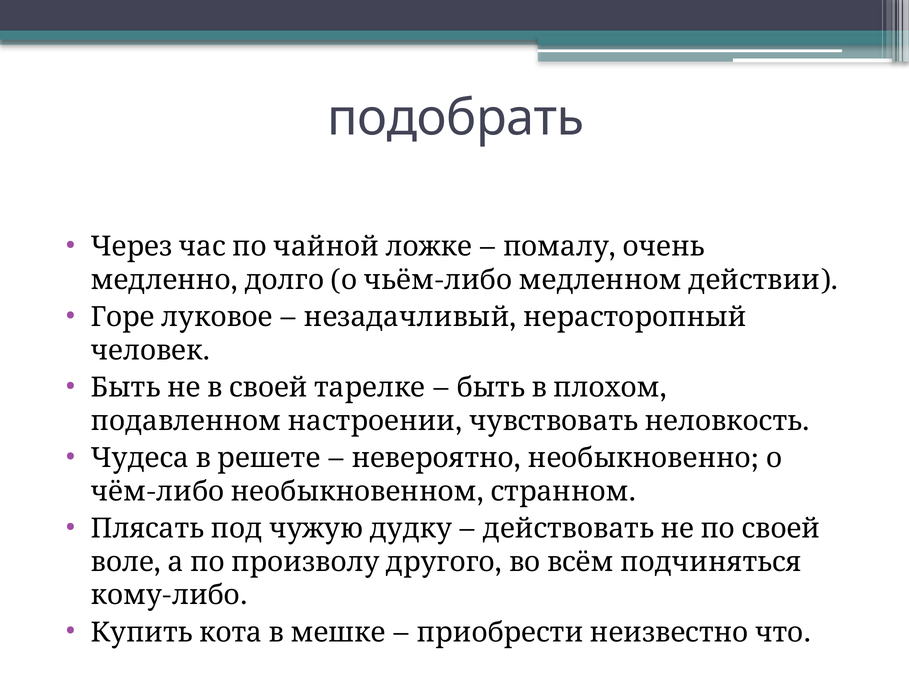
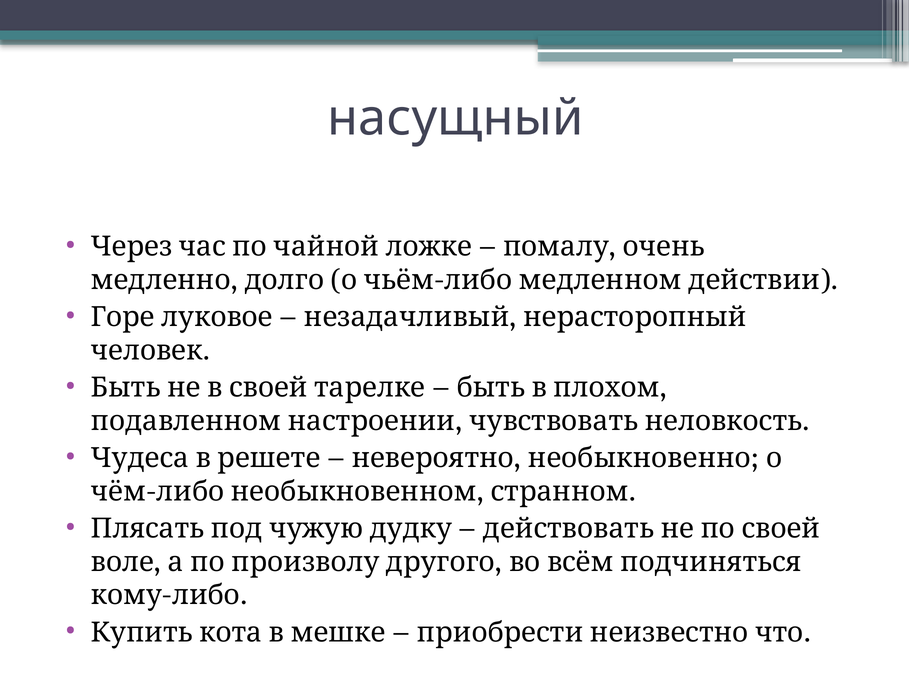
подобрать: подобрать -> насущный (456, 118)
